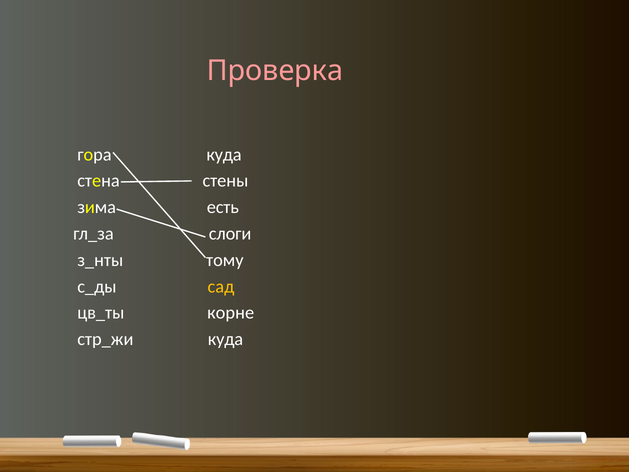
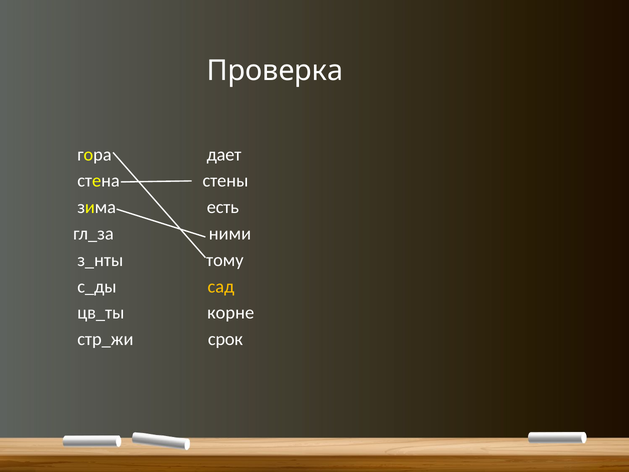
Проверка colour: pink -> white (275, 71)
гора куда: куда -> дает (224, 154)
слоги: слоги -> ними (230, 234)
стр_жи куда: куда -> срок (225, 339)
